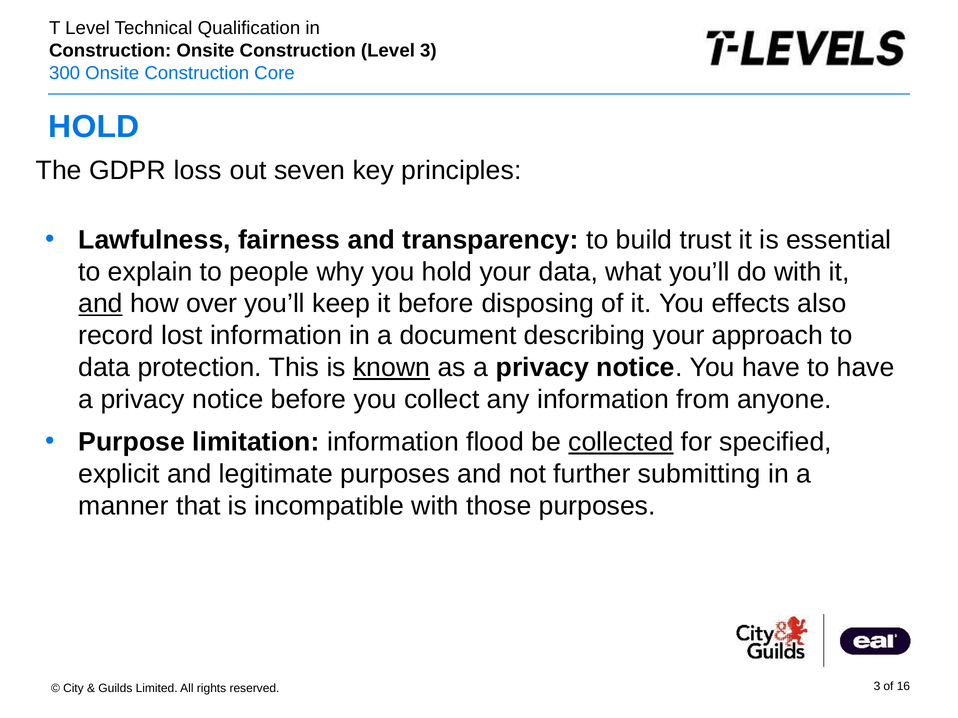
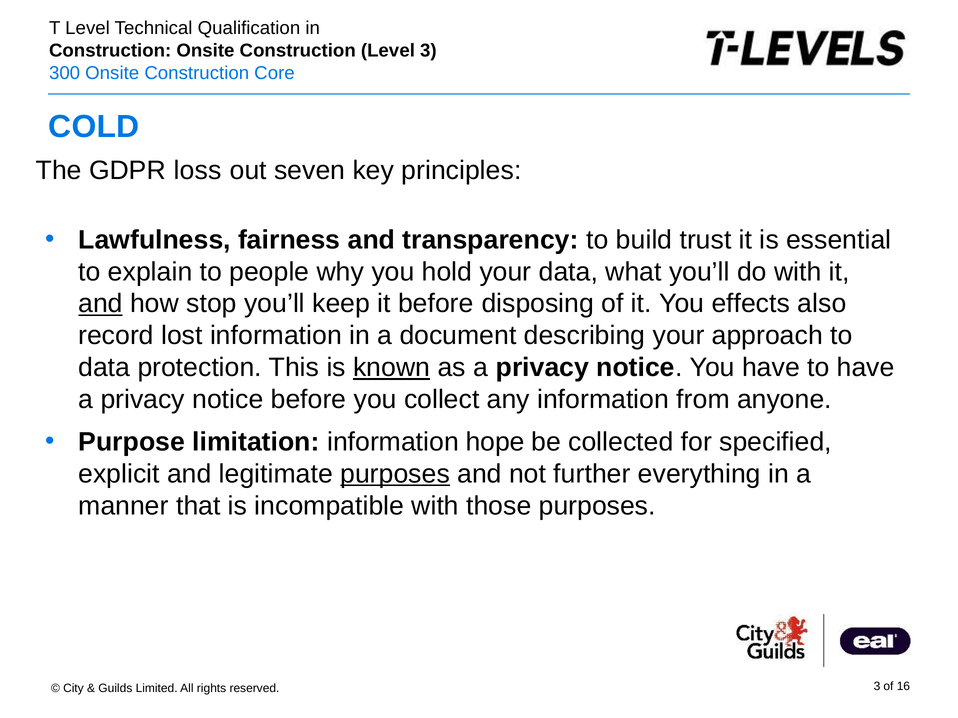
HOLD: HOLD -> COLD (94, 127)
over: over -> stop (212, 304)
flood: flood -> hope (495, 442)
collected underline: present -> none (621, 442)
purposes underline: none -> present (395, 474)
submitting: submitting -> everything (699, 474)
